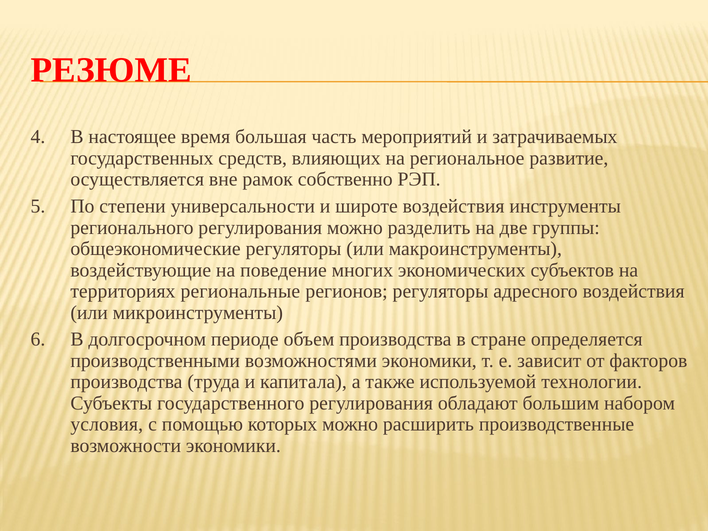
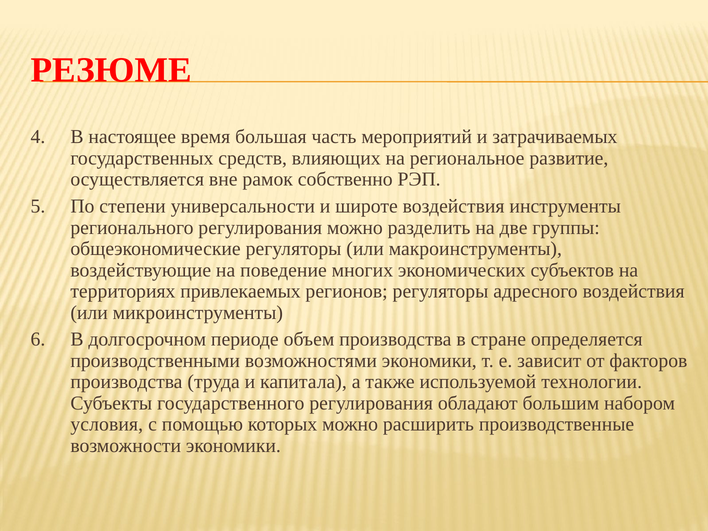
региональные: региональные -> привлекаемых (240, 291)
